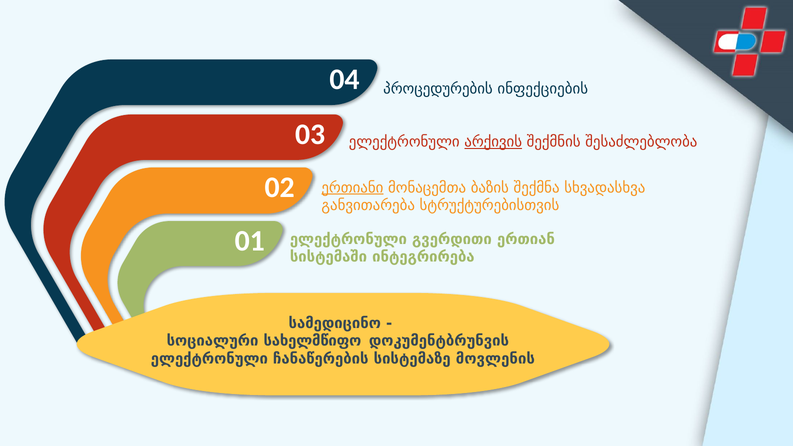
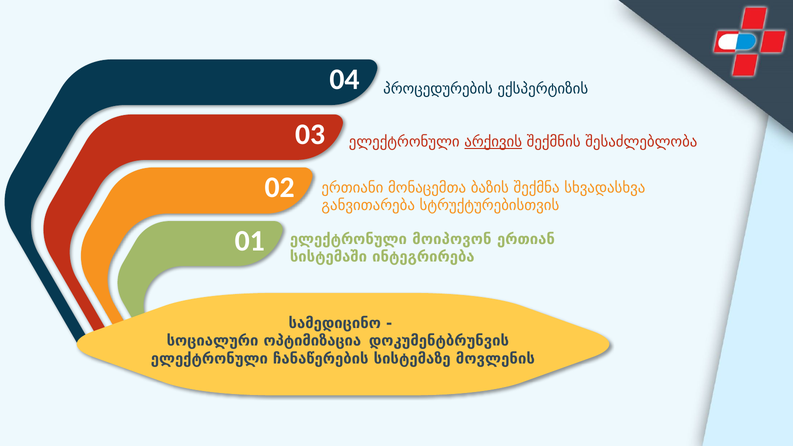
ინფექციების: ინფექციების -> ექსპერტიზის (543, 89)
ერთიანი underline: present -> none (352, 188)
გვერდითი: გვერდითი -> მოიპოვონ (452, 239)
სახელმწიფო: სახელმწიფო -> ოპტიმიზაცია (312, 341)
